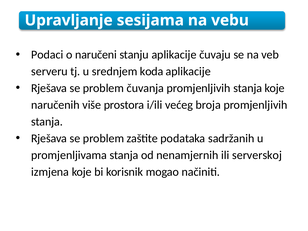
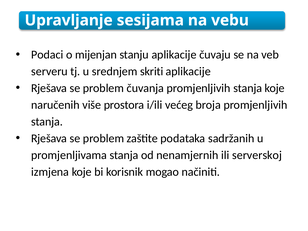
naručeni: naručeni -> mijenjan (96, 55)
koda: koda -> skriti (152, 71)
